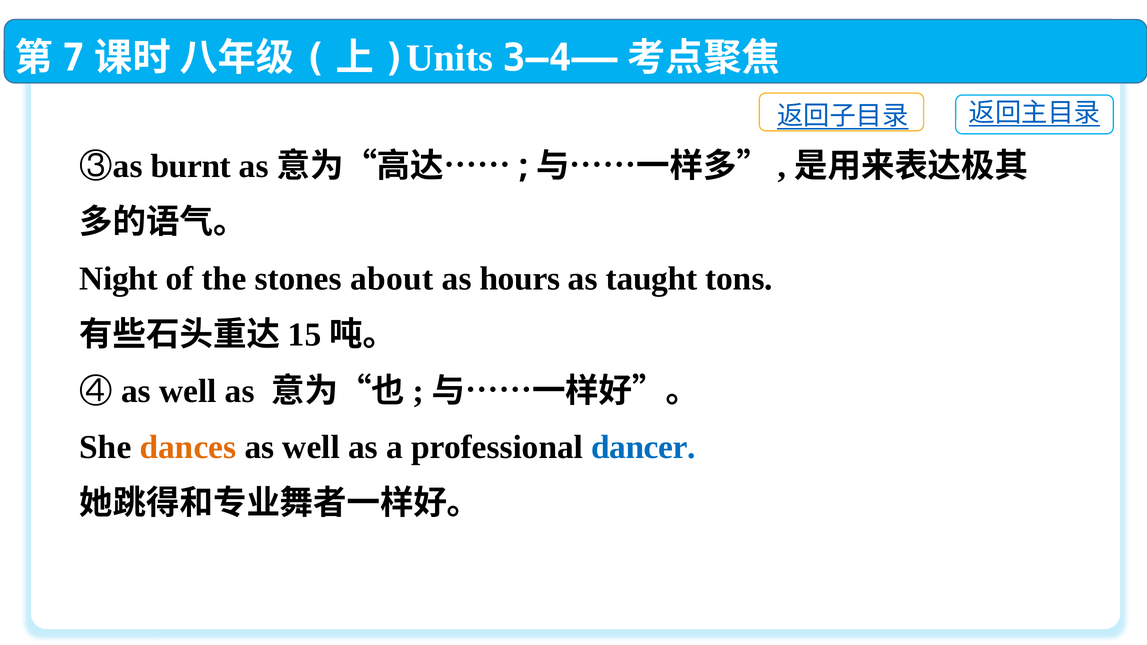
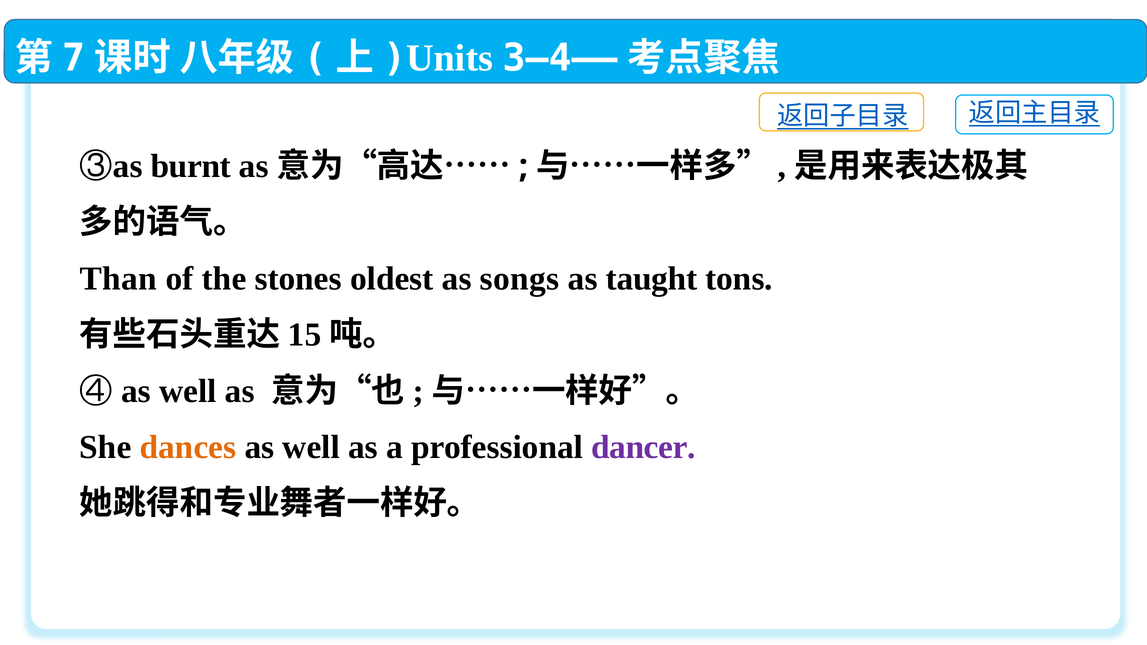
Night: Night -> Than (118, 279)
about: about -> oldest (392, 279)
hours: hours -> songs (520, 279)
dancer colour: blue -> purple (643, 447)
